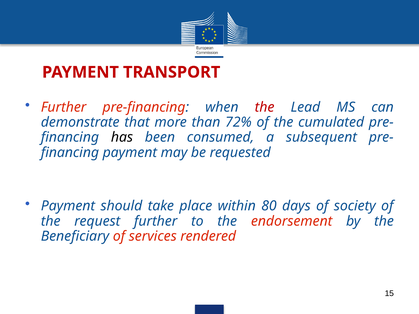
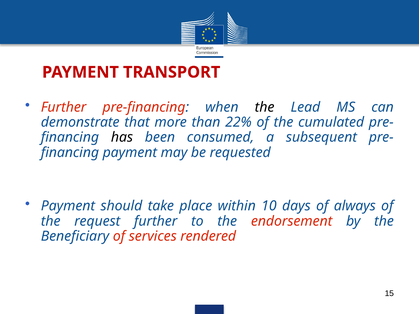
the colour: red -> black (265, 107)
72%: 72% -> 22% (238, 122)
80: 80 -> 10 (269, 206)
society: society -> always (355, 206)
